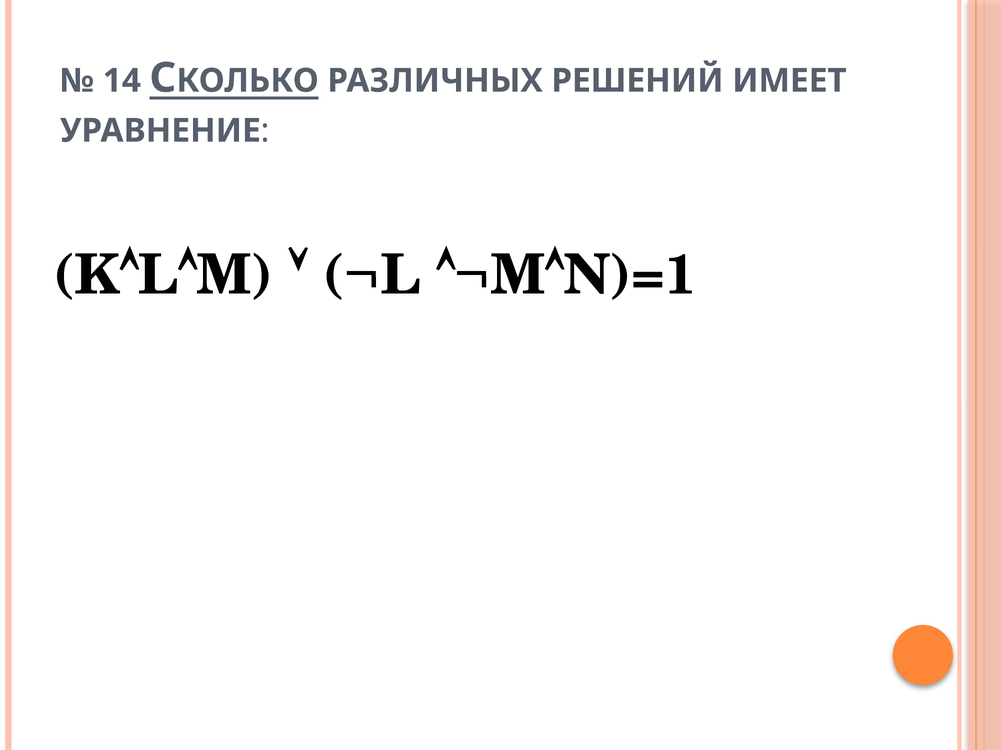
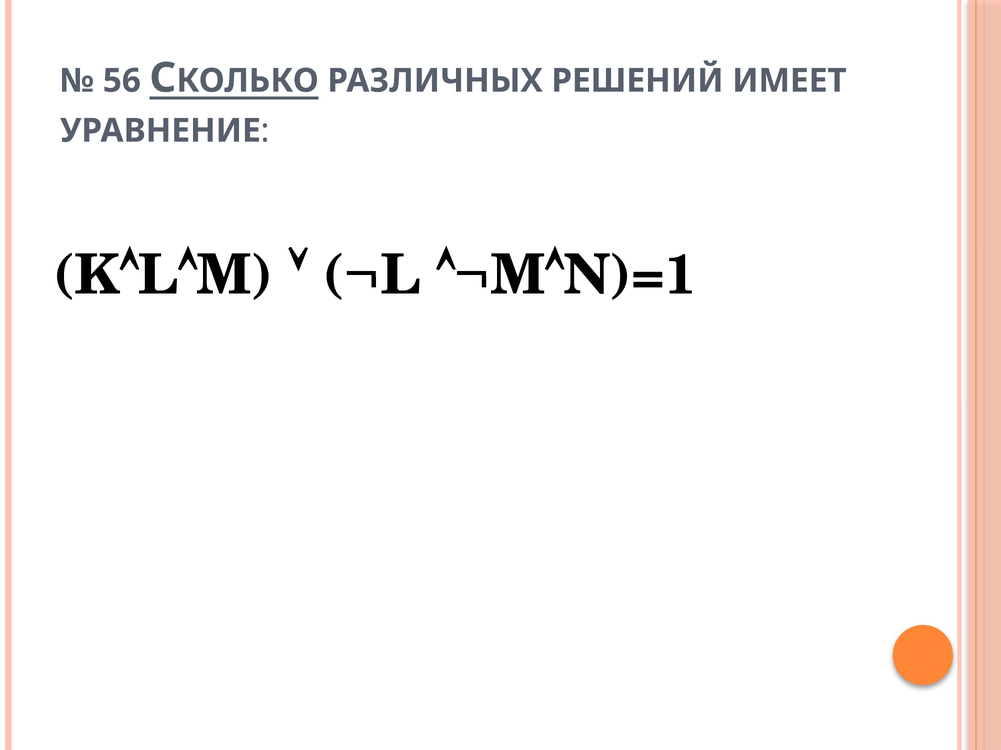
14: 14 -> 56 (122, 81)
